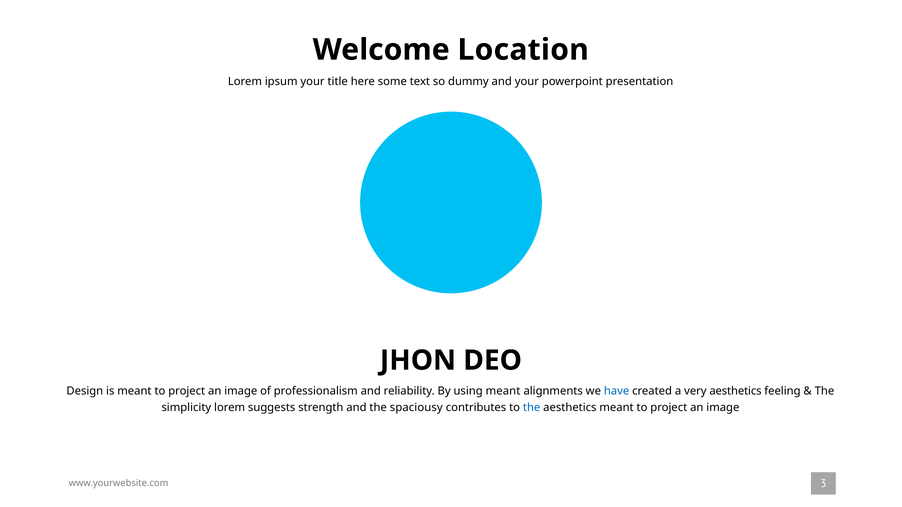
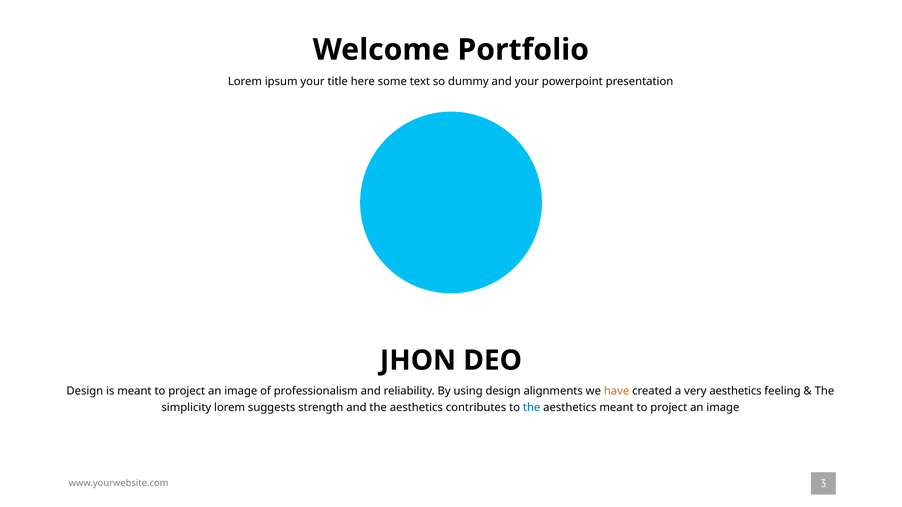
Location: Location -> Portfolio (523, 50)
using meant: meant -> design (503, 392)
have colour: blue -> orange (617, 392)
and the spaciousy: spaciousy -> aesthetics (416, 408)
